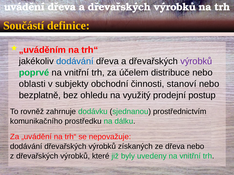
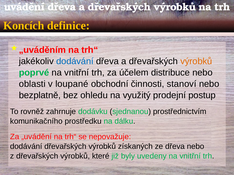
Součástí: Součástí -> Koncích (24, 26)
výrobků colour: purple -> orange (196, 61)
subjekty: subjekty -> loupané (72, 84)
